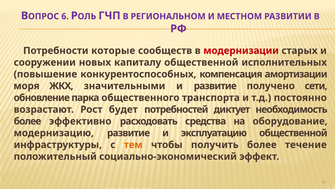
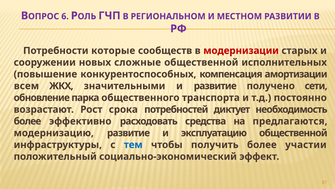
капиталу: капиталу -> сложные (138, 62)
моря: моря -> всем (26, 86)
будет: будет -> срока (123, 109)
оборудование: оборудование -> предлагаются (290, 121)
тем colour: orange -> blue (133, 144)
течение: течение -> участии (306, 144)
